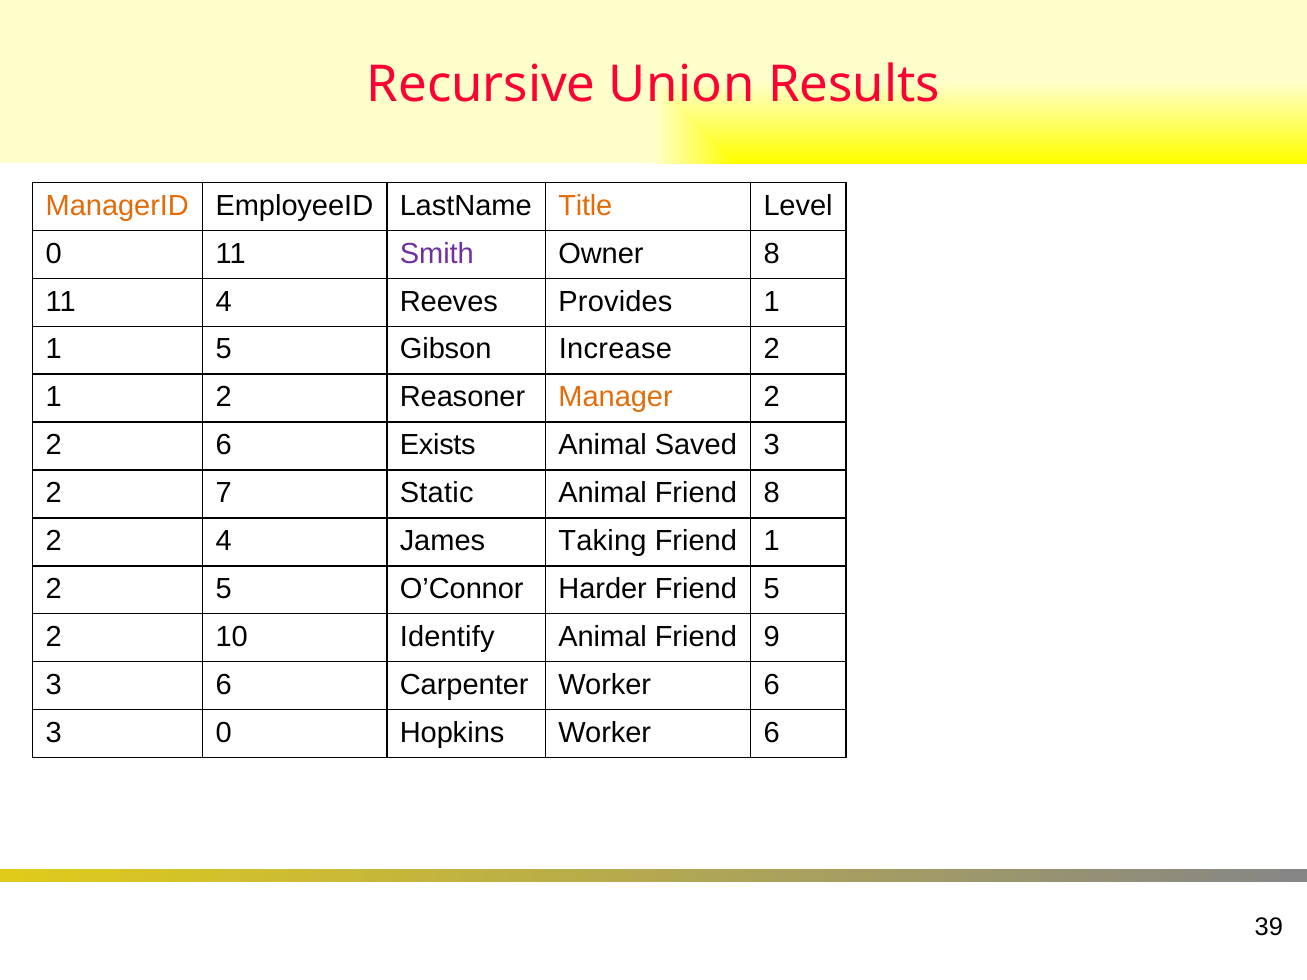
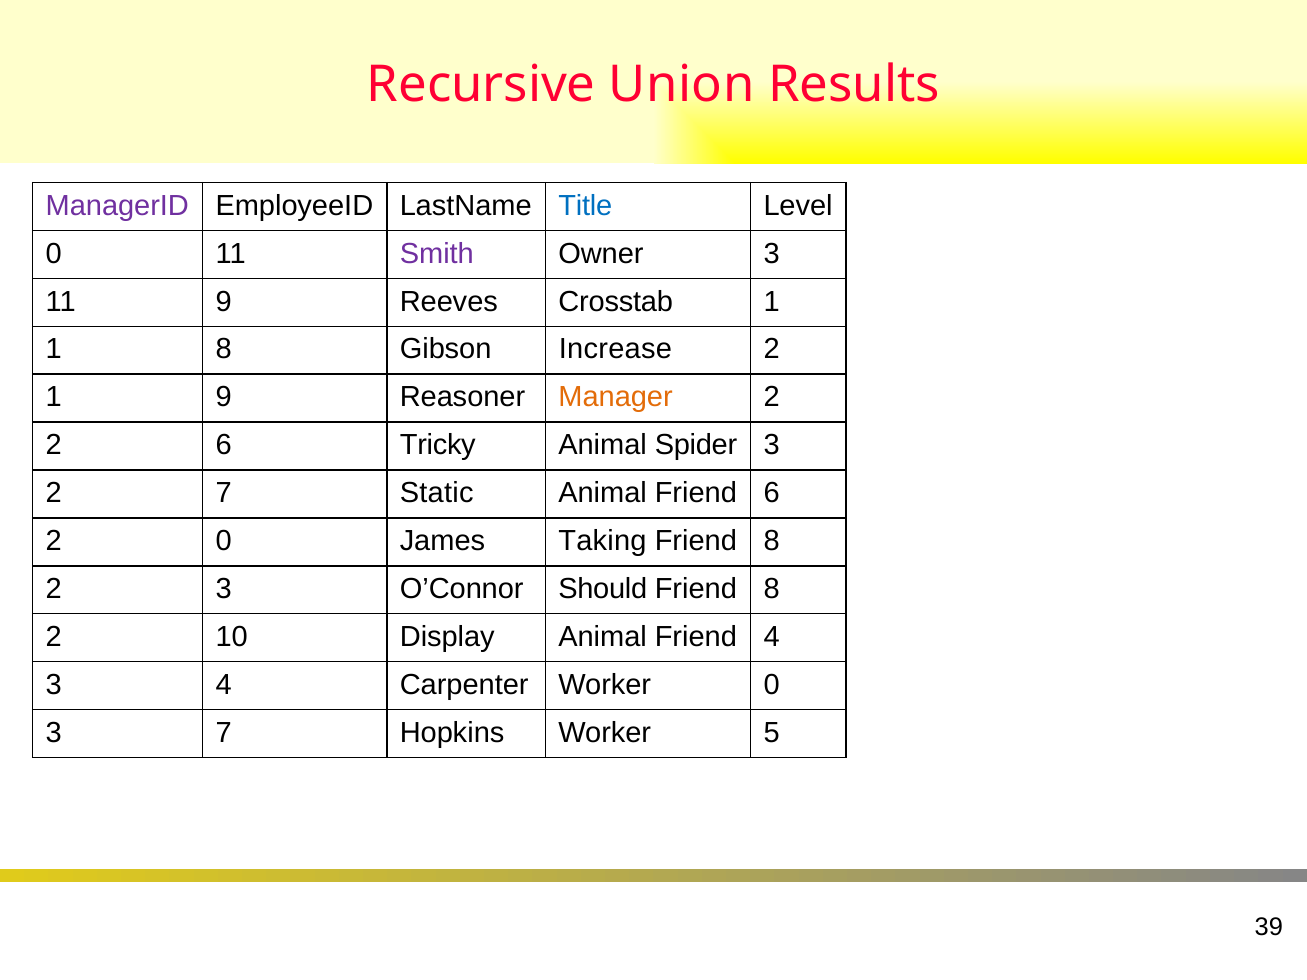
ManagerID colour: orange -> purple (117, 206)
Title colour: orange -> blue (585, 206)
Owner 8: 8 -> 3 (772, 254)
11 4: 4 -> 9 (224, 302)
Provides: Provides -> Crosstab (616, 302)
1 5: 5 -> 8 (224, 349)
2: 2 -> 9 (224, 397)
Exists: Exists -> Tricky (438, 445)
Saved: Saved -> Spider (696, 445)
Friend 8: 8 -> 6 (772, 493)
2 4: 4 -> 0 (224, 541)
1: 1 -> 8 (772, 541)
2 5: 5 -> 3 (224, 589)
Harder: Harder -> Should (603, 589)
5: 5 -> 8 (772, 589)
Identify: Identify -> Display (447, 637)
Friend 9: 9 -> 4 (772, 637)
3 6: 6 -> 4 (224, 685)
Carpenter Worker 6: 6 -> 0 (772, 685)
3 0: 0 -> 7 (224, 733)
Hopkins Worker 6: 6 -> 5 (772, 733)
